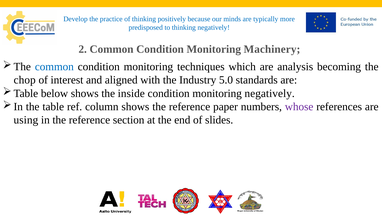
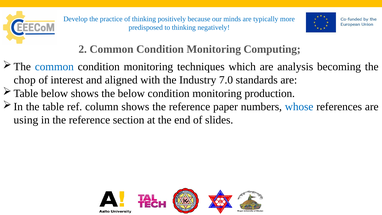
Machinery: Machinery -> Computing (272, 49)
5.0: 5.0 -> 7.0 (226, 80)
the inside: inside -> below (131, 93)
monitoring negatively: negatively -> production (270, 93)
whose colour: purple -> blue (299, 107)
